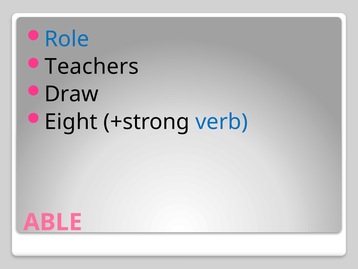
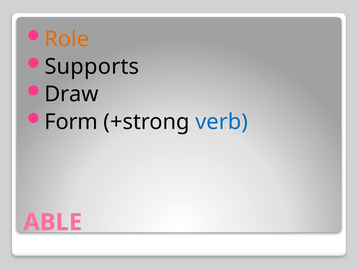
Role colour: blue -> orange (67, 39)
Teachers: Teachers -> Supports (92, 67)
Eight: Eight -> Form (71, 122)
